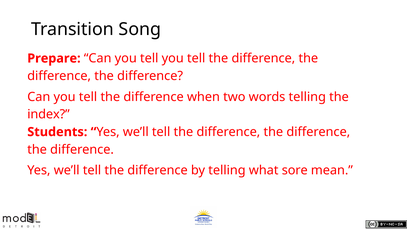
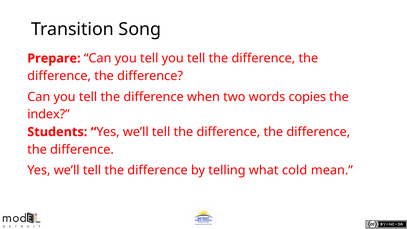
words telling: telling -> copies (307, 97)
sore: sore -> cold (295, 170)
